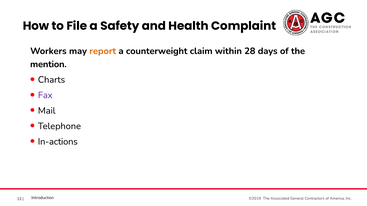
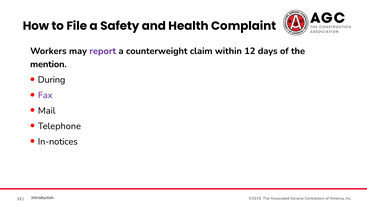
report colour: orange -> purple (103, 51)
within 28: 28 -> 12 (250, 51)
Charts: Charts -> During (52, 80)
In-actions: In-actions -> In-notices (58, 142)
